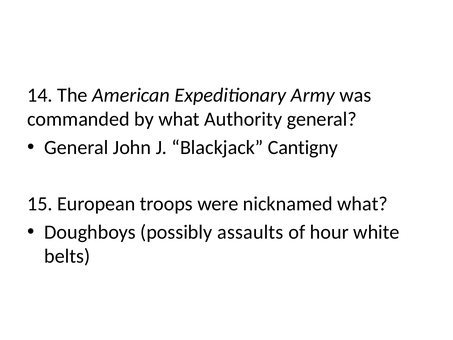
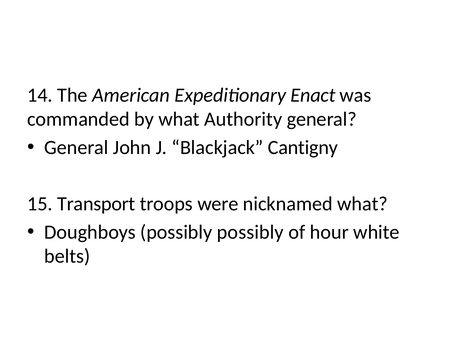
Army: Army -> Enact (313, 95)
European: European -> Transport (96, 204)
possibly assaults: assaults -> possibly (250, 232)
